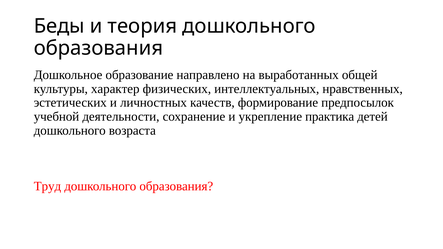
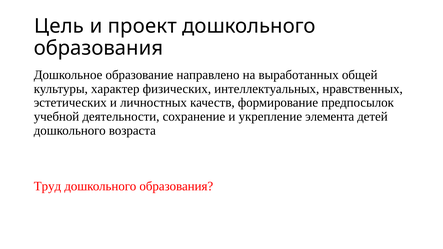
Беды: Беды -> Цель (59, 26)
теория: теория -> проект (142, 26)
практика: практика -> элемента (330, 117)
